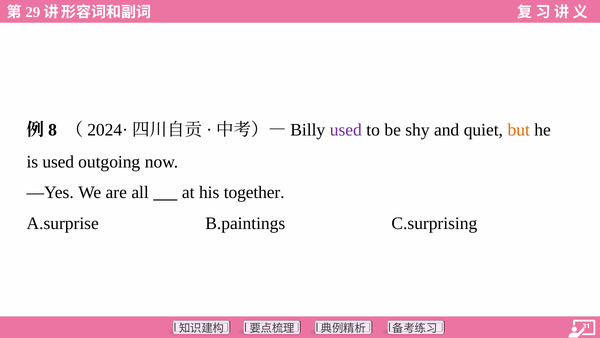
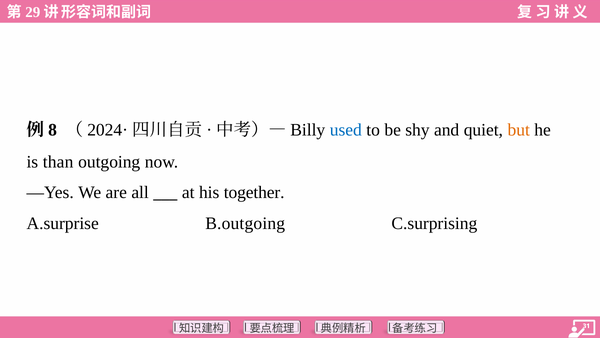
used colour: purple -> blue (346, 130)
is used: used -> than (58, 162)
B.paintings: B.paintings -> B.outgoing (245, 223)
